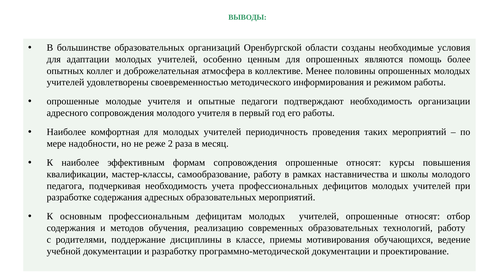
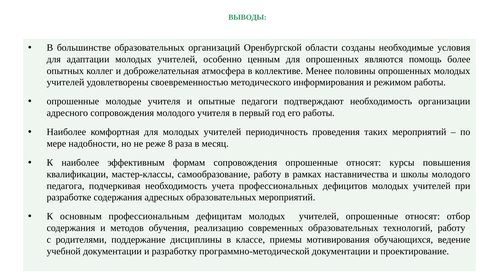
2: 2 -> 8 (170, 143)
